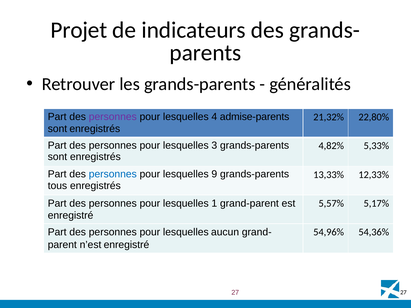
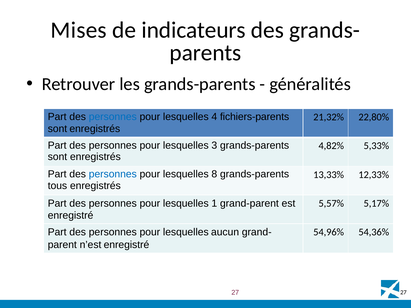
Projet: Projet -> Mises (79, 30)
personnes colour: purple -> blue (113, 117)
admise-parents: admise-parents -> fichiers-parents (255, 117)
9: 9 -> 8 (214, 174)
